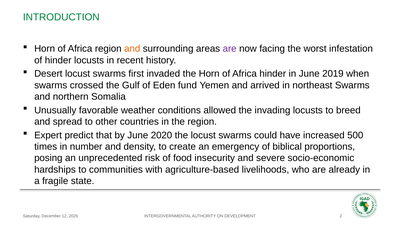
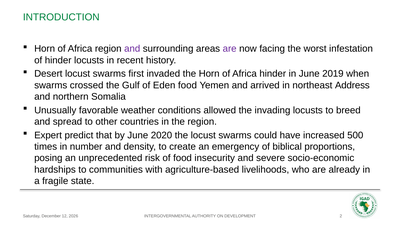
and colour: orange -> purple (132, 49)
Eden fund: fund -> food (188, 85)
northeast Swarms: Swarms -> Address (352, 85)
